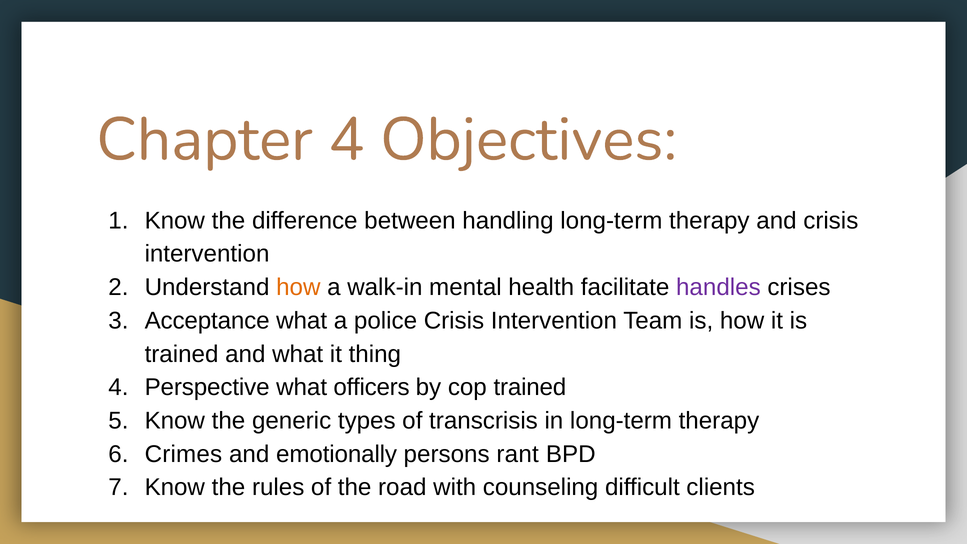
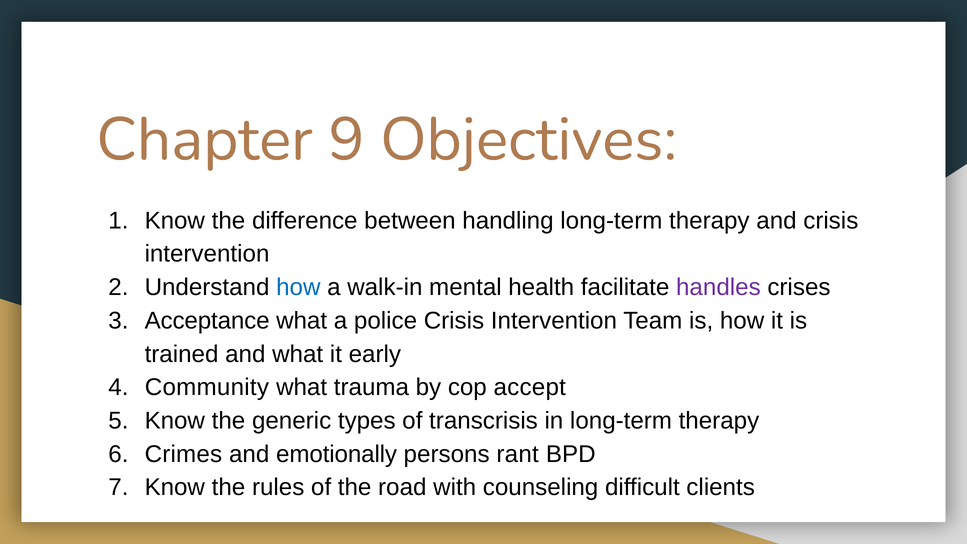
Chapter 4: 4 -> 9 (346, 140)
how colour: orange -> blue (298, 287)
thing: thing -> early (375, 354)
Perspective: Perspective -> Community (207, 387)
officers: officers -> trauma (371, 387)
cop trained: trained -> accept (530, 387)
